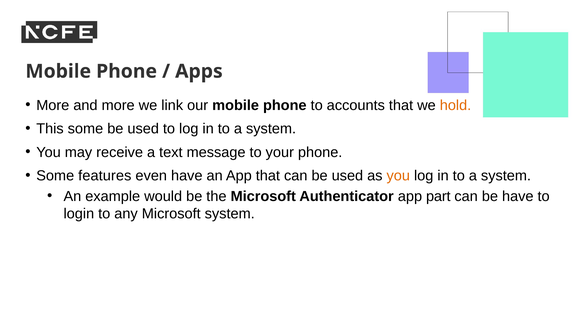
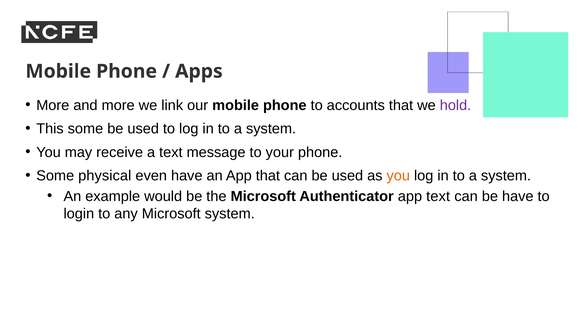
hold colour: orange -> purple (455, 105)
features: features -> physical (105, 176)
app part: part -> text (438, 196)
